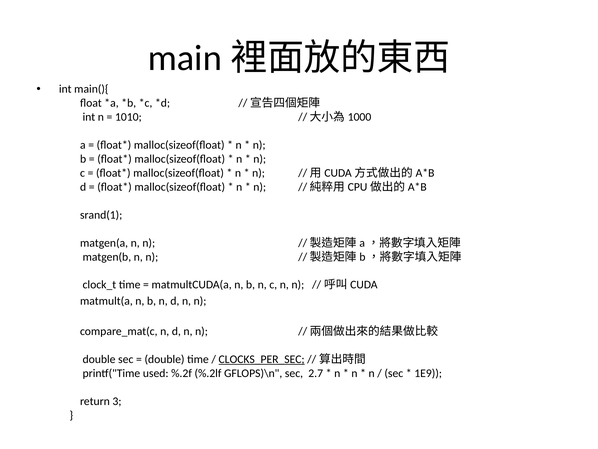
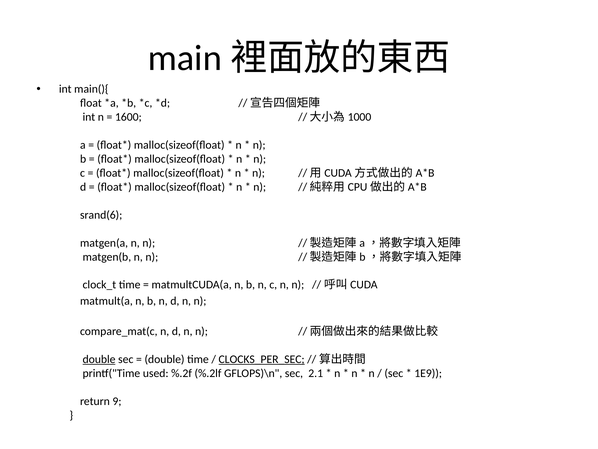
1010: 1010 -> 1600 (128, 117)
srand(1: srand(1 -> srand(6 (101, 215)
double underline: none -> present (99, 359)
2.7: 2.7 -> 2.1 (316, 373)
3: 3 -> 9 (117, 401)
